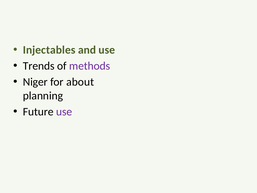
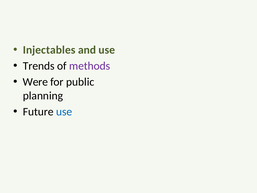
Niger: Niger -> Were (35, 82)
about: about -> public (80, 82)
use colour: purple -> blue (64, 112)
